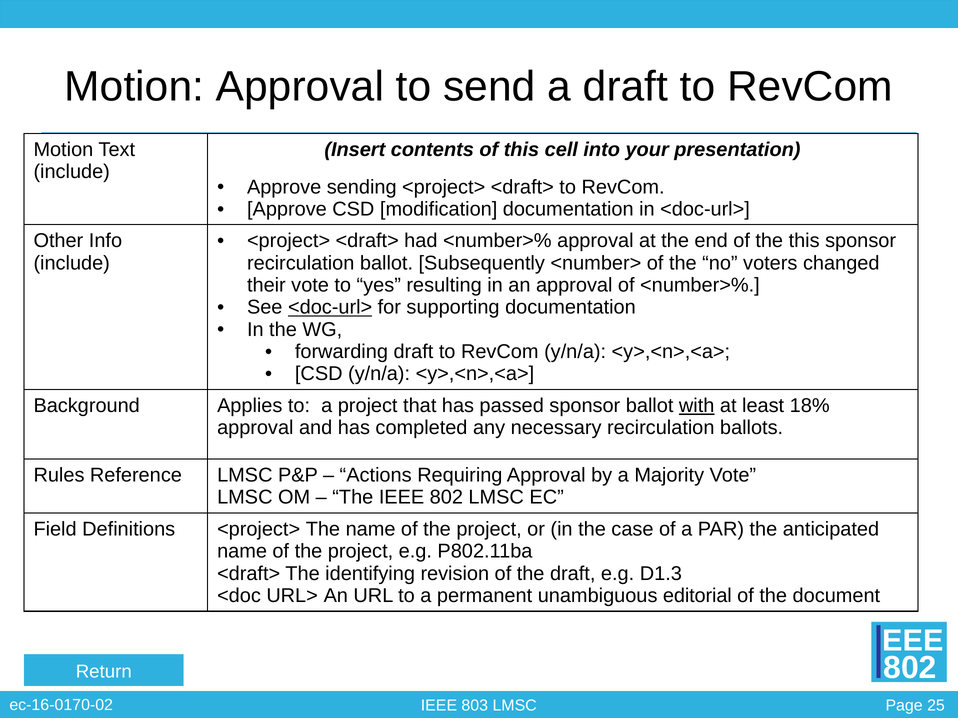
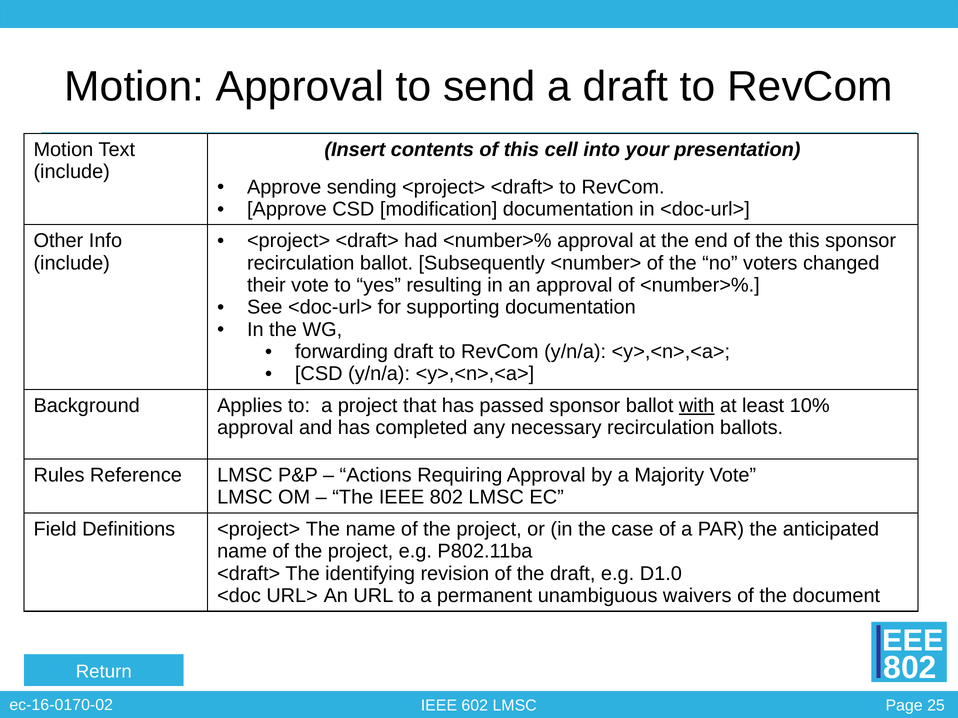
<doc-url> underline: present -> none (330, 308)
18%: 18% -> 10% (810, 406)
D1.3: D1.3 -> D1.0 (661, 574)
editorial: editorial -> waivers (697, 596)
803: 803 -> 602 (475, 706)
